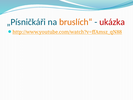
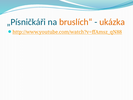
ukázka colour: red -> orange (112, 22)
